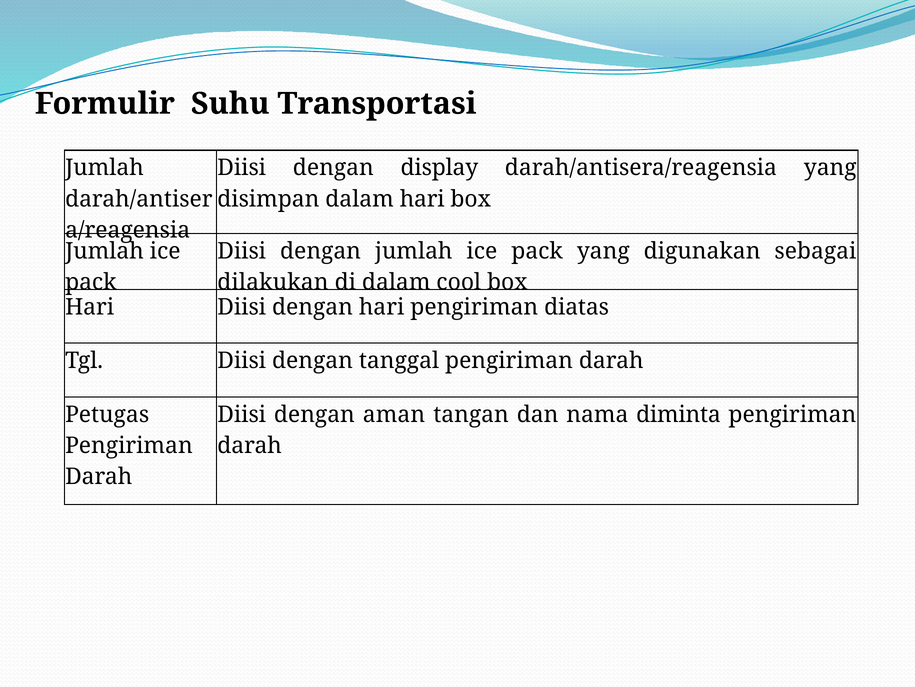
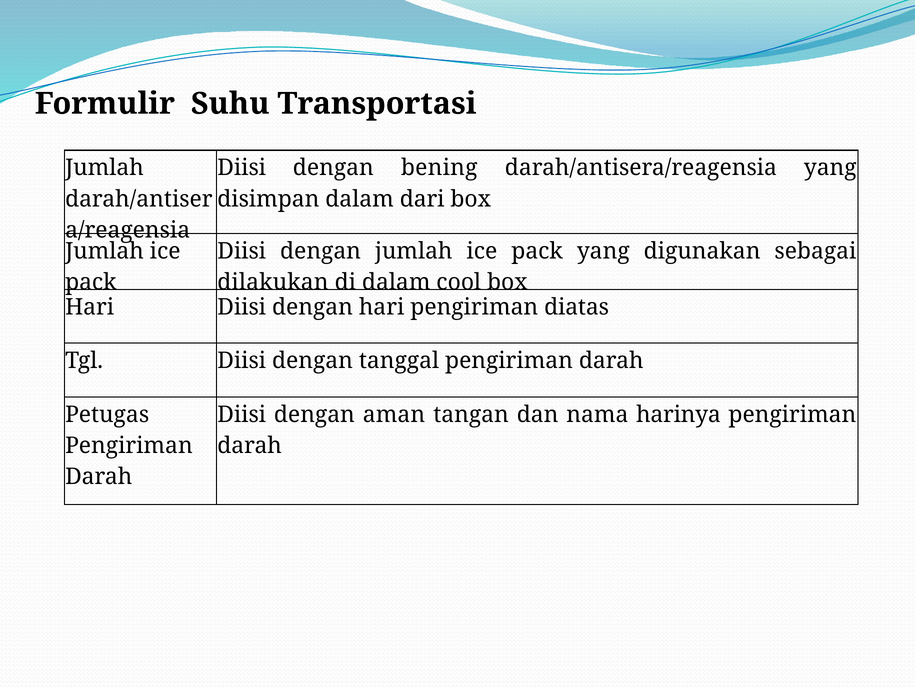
display: display -> bening (439, 168)
dalam hari: hari -> dari (422, 199)
diminta: diminta -> harinya (678, 414)
